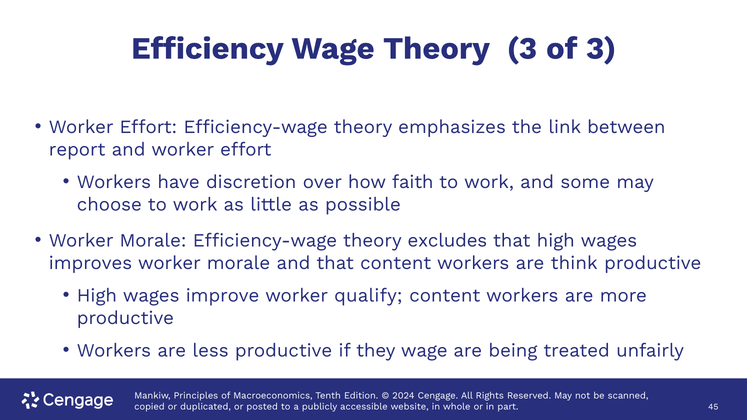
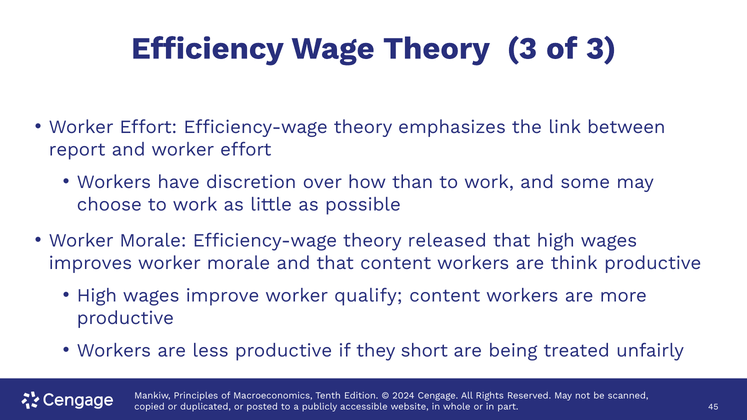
faith: faith -> than (413, 182)
excludes: excludes -> released (447, 241)
they wage: wage -> short (424, 351)
